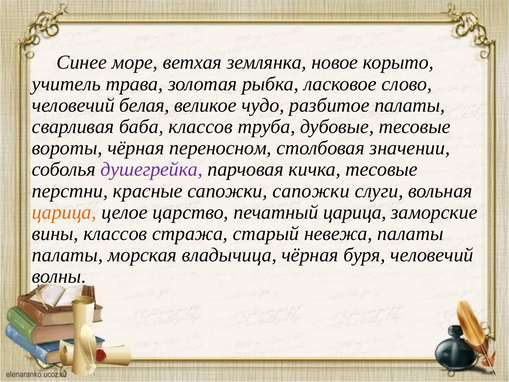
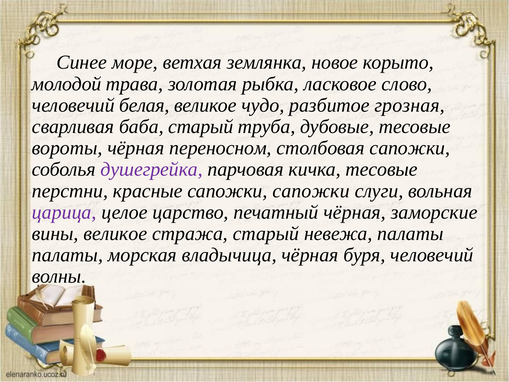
учитель: учитель -> молодой (66, 84)
разбитое палаты: палаты -> грозная (410, 105)
баба классов: классов -> старый (201, 127)
столбовая значении: значении -> сапожки (410, 148)
царица colour: orange -> purple (64, 212)
печатный царица: царица -> чёрная (355, 212)
вины классов: классов -> великое (115, 233)
